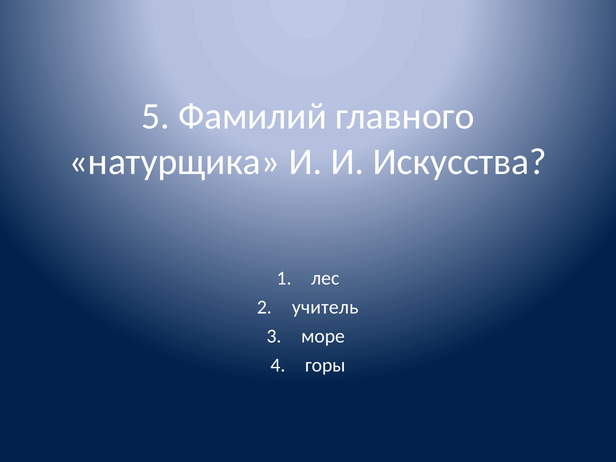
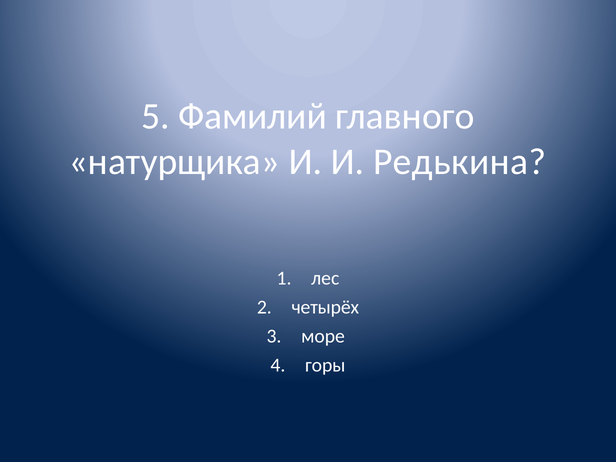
Искусства: Искусства -> Редькина (460, 162)
учитель: учитель -> четырёх (325, 307)
